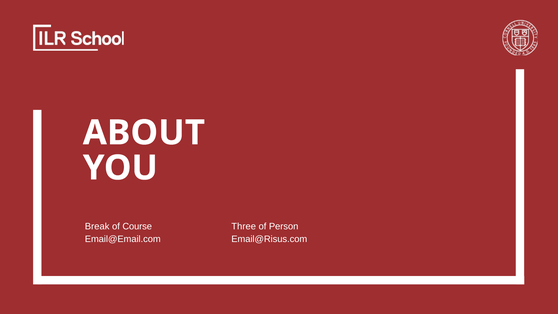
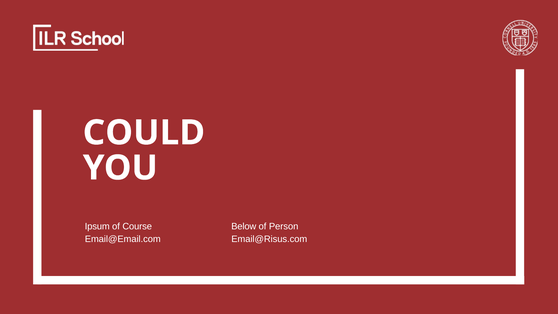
ABOUT: ABOUT -> COULD (144, 133)
Break: Break -> Ipsum (97, 226)
Three: Three -> Below (244, 226)
